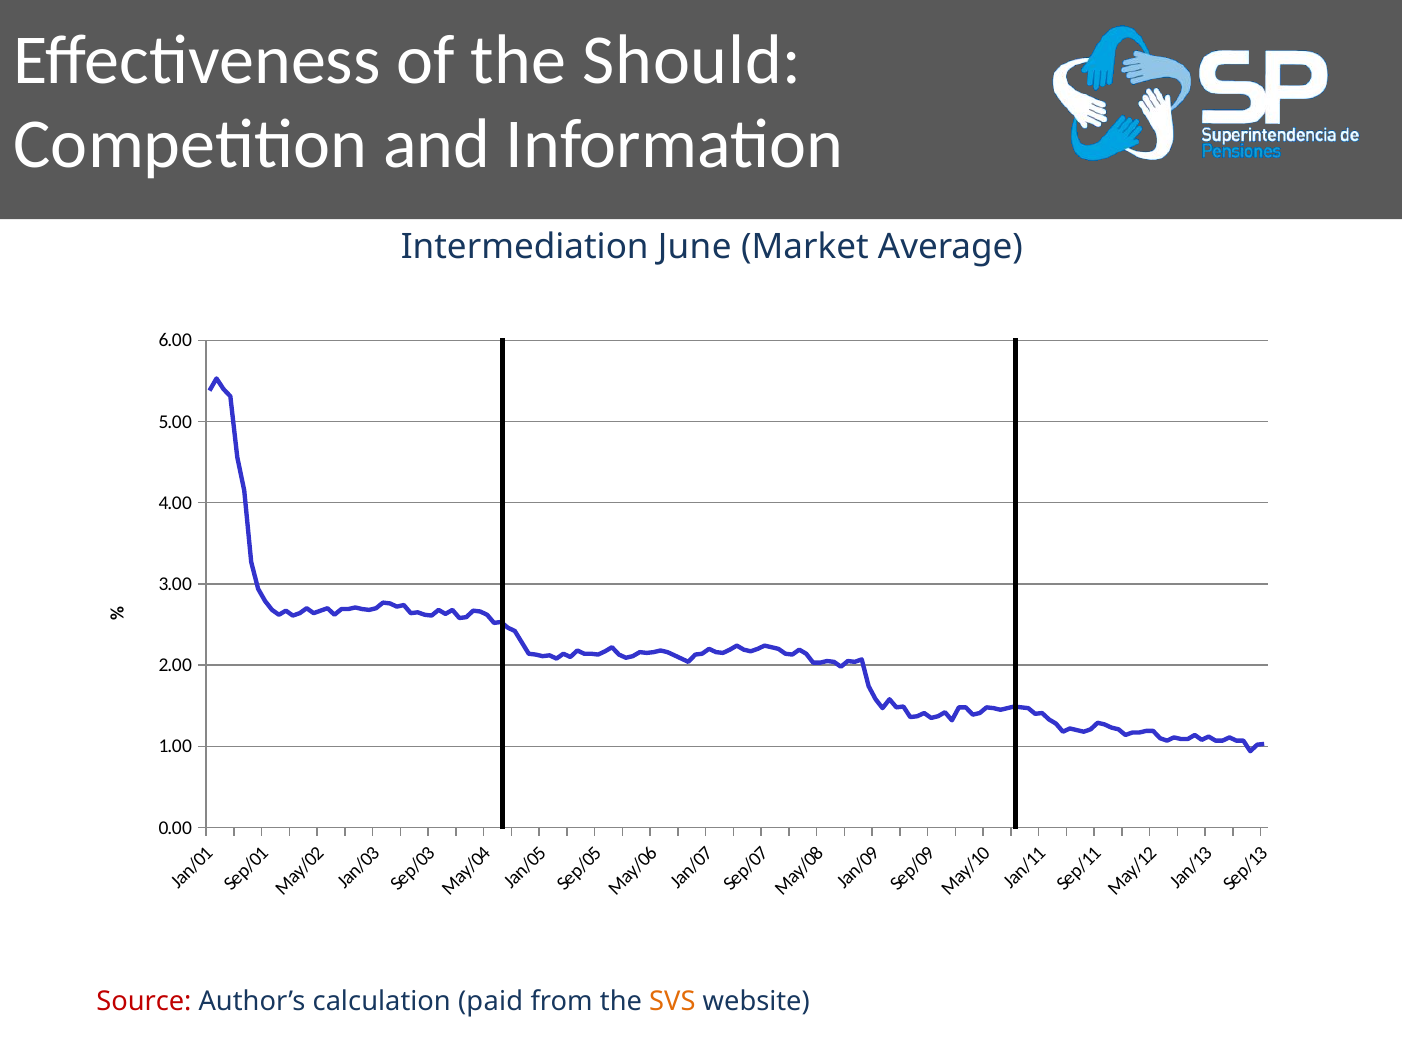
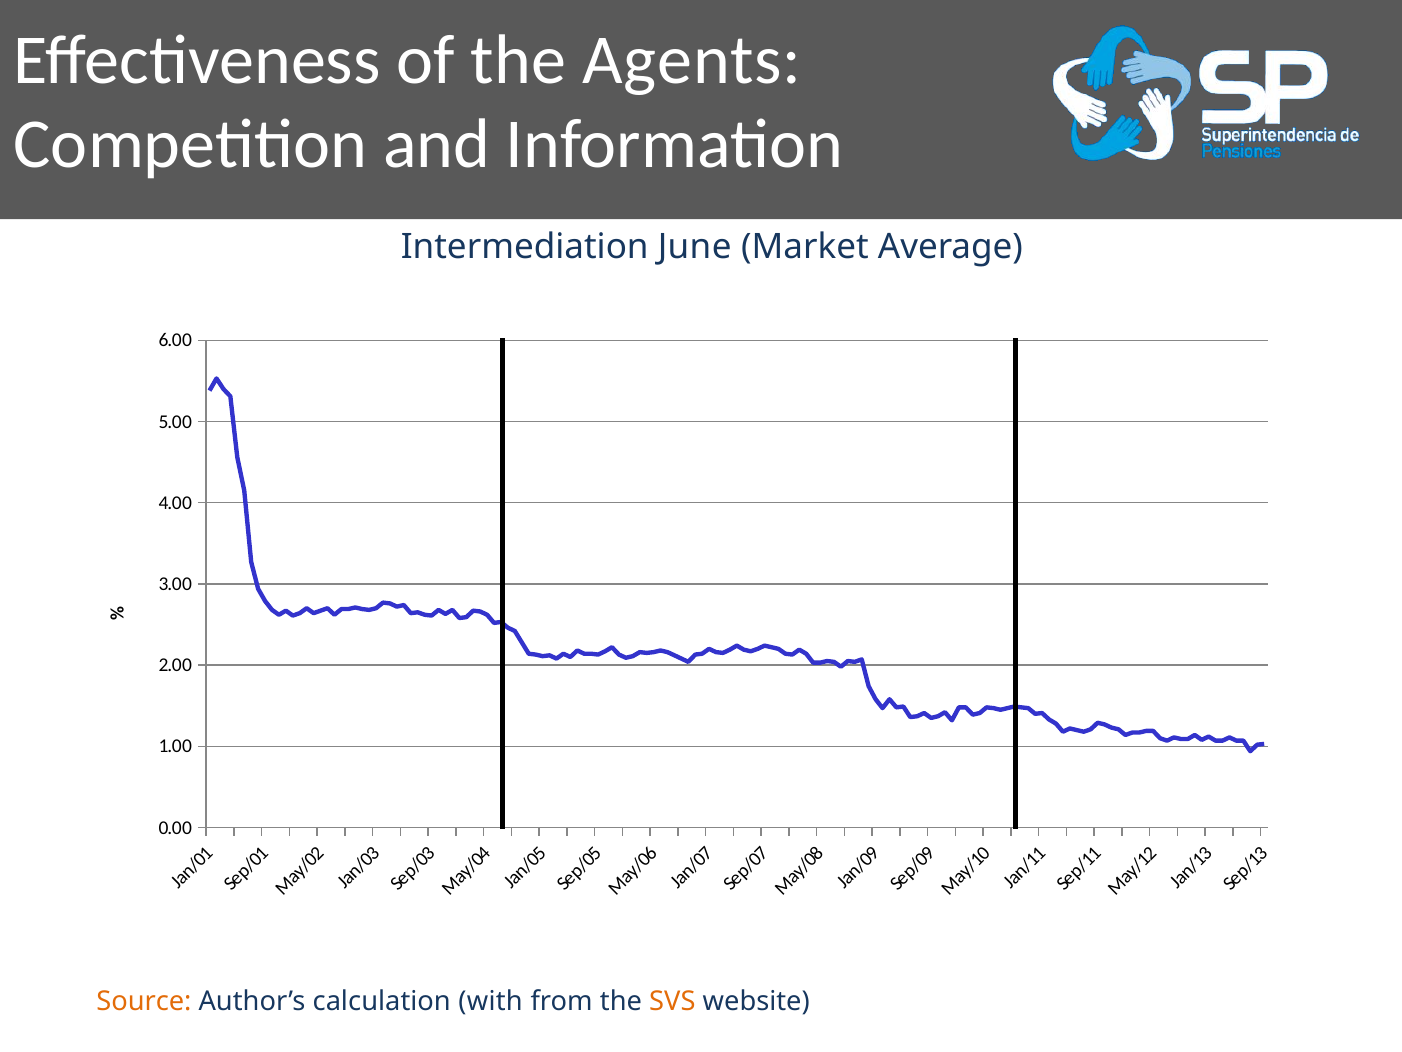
Should: Should -> Agents (692, 60)
Source colour: red -> orange (144, 1001)
paid: paid -> with (491, 1001)
